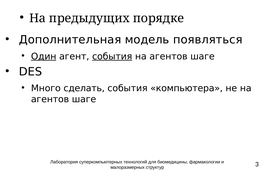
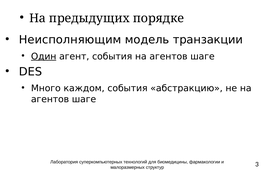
Дополнительная: Дополнительная -> Неисполняющим (70, 40)
появляться: появляться -> транзакции (208, 40)
события underline: present -> none (112, 56)
сделать: сделать -> каждом (84, 88)
компьютера: компьютера -> абстракцию (187, 88)
